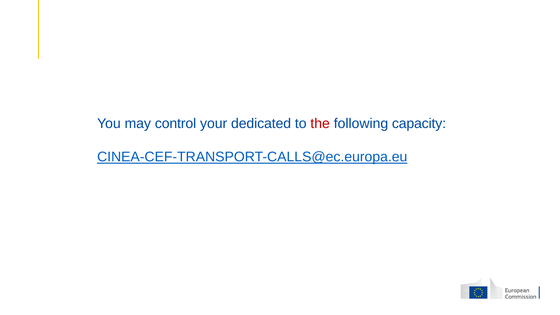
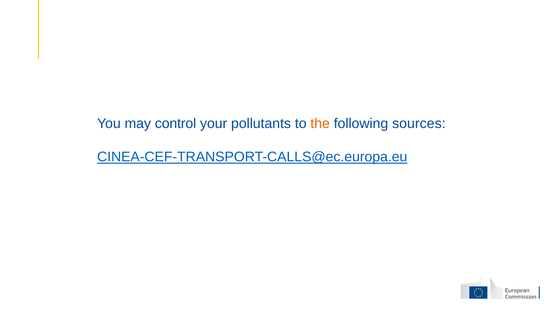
dedicated: dedicated -> pollutants (261, 123)
the colour: red -> orange (320, 123)
capacity: capacity -> sources (419, 123)
